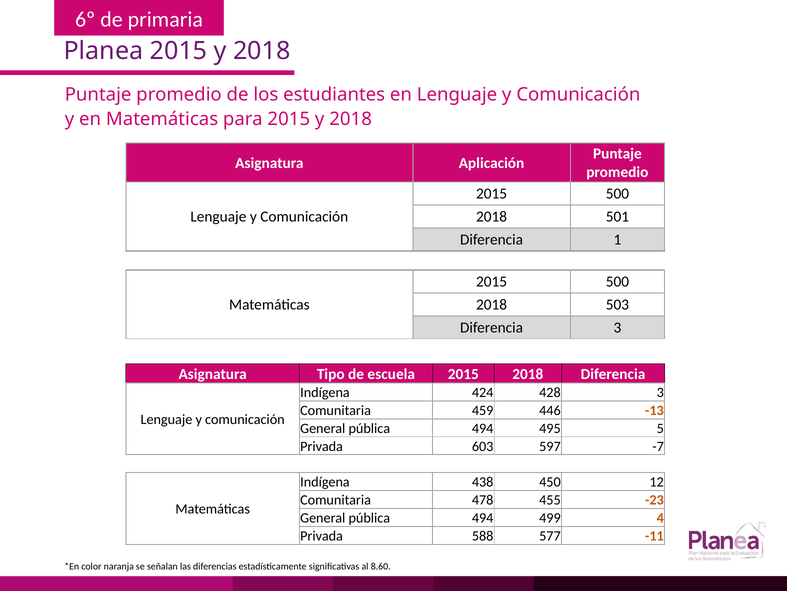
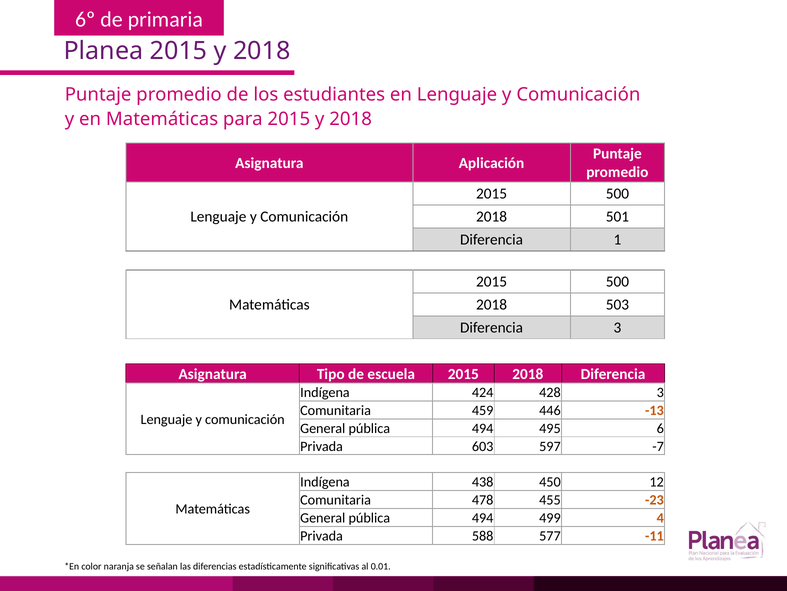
5: 5 -> 6 (660, 428)
8.60: 8.60 -> 0.01 (381, 566)
